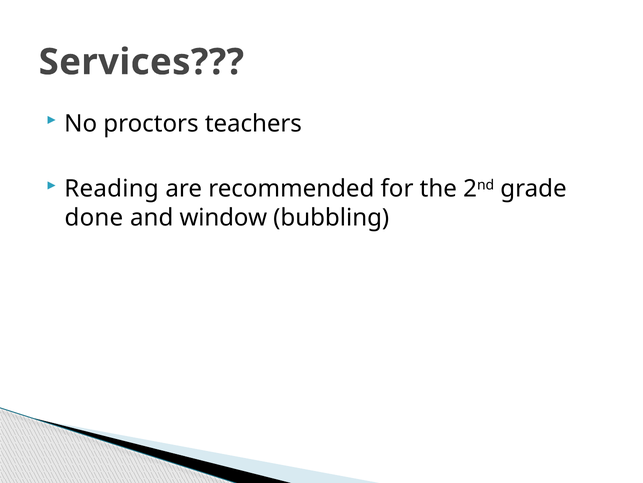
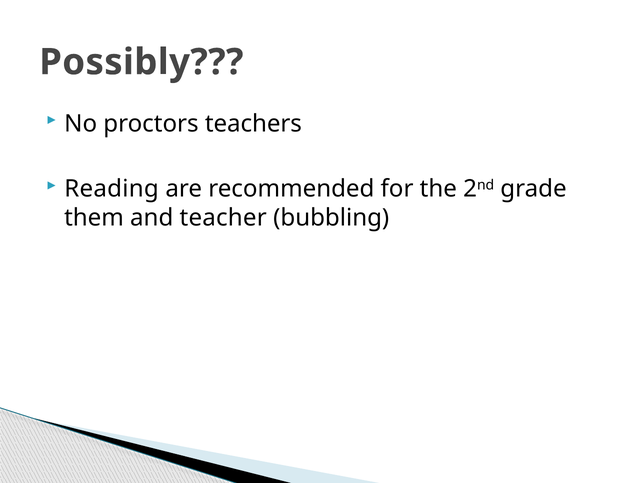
Services: Services -> Possibly (141, 62)
done: done -> them (94, 218)
window: window -> teacher (223, 218)
